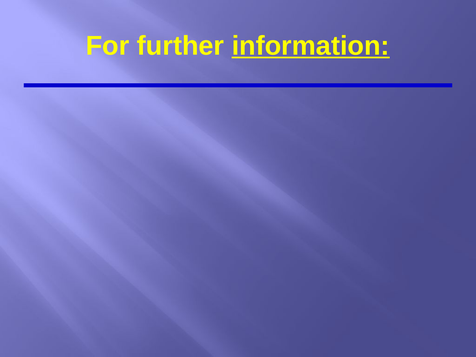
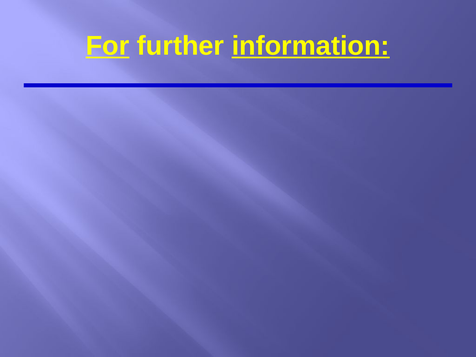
For underline: none -> present (108, 46)
